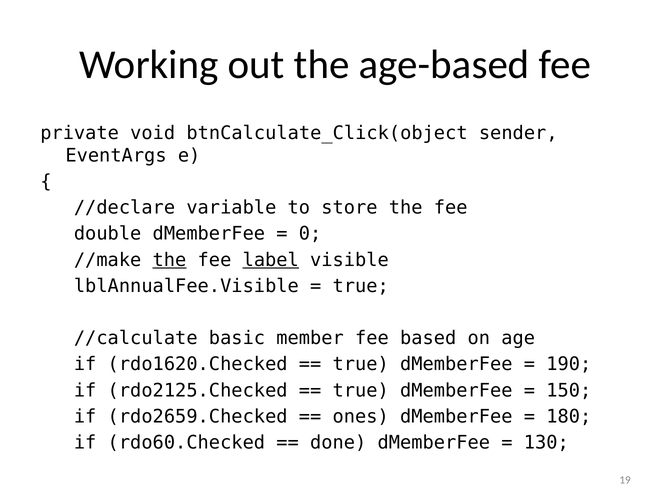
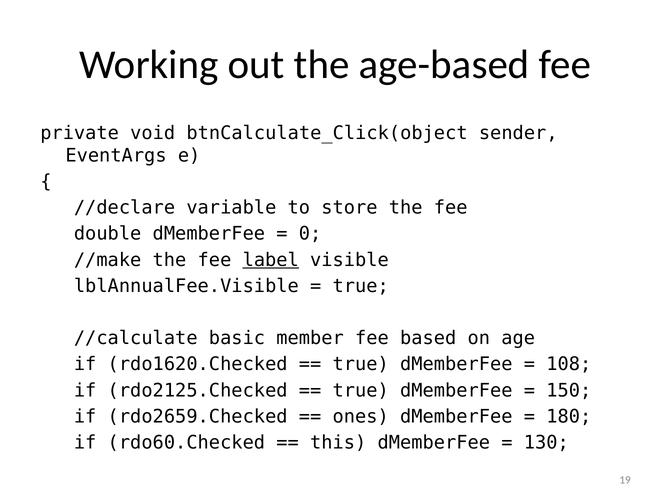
the underline: present -> none (169, 260)
190: 190 -> 108 (569, 364)
done: done -> this (338, 443)
